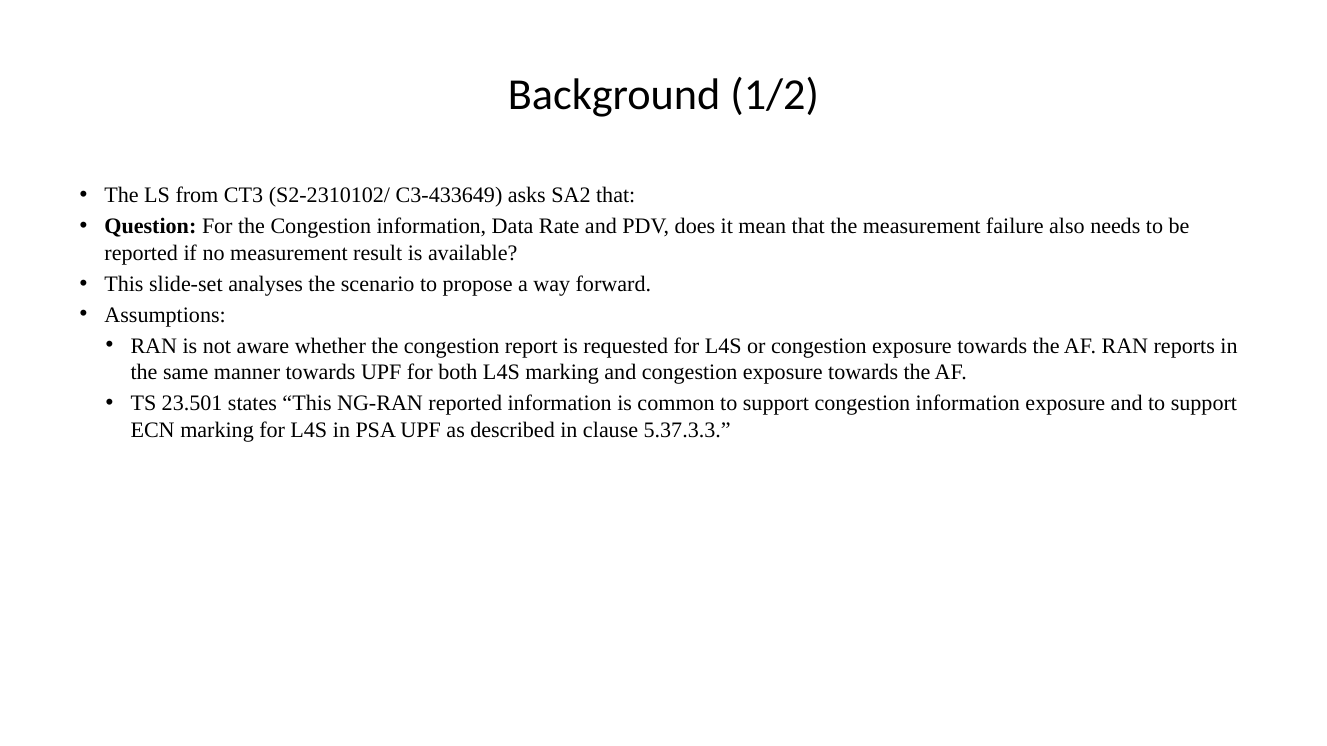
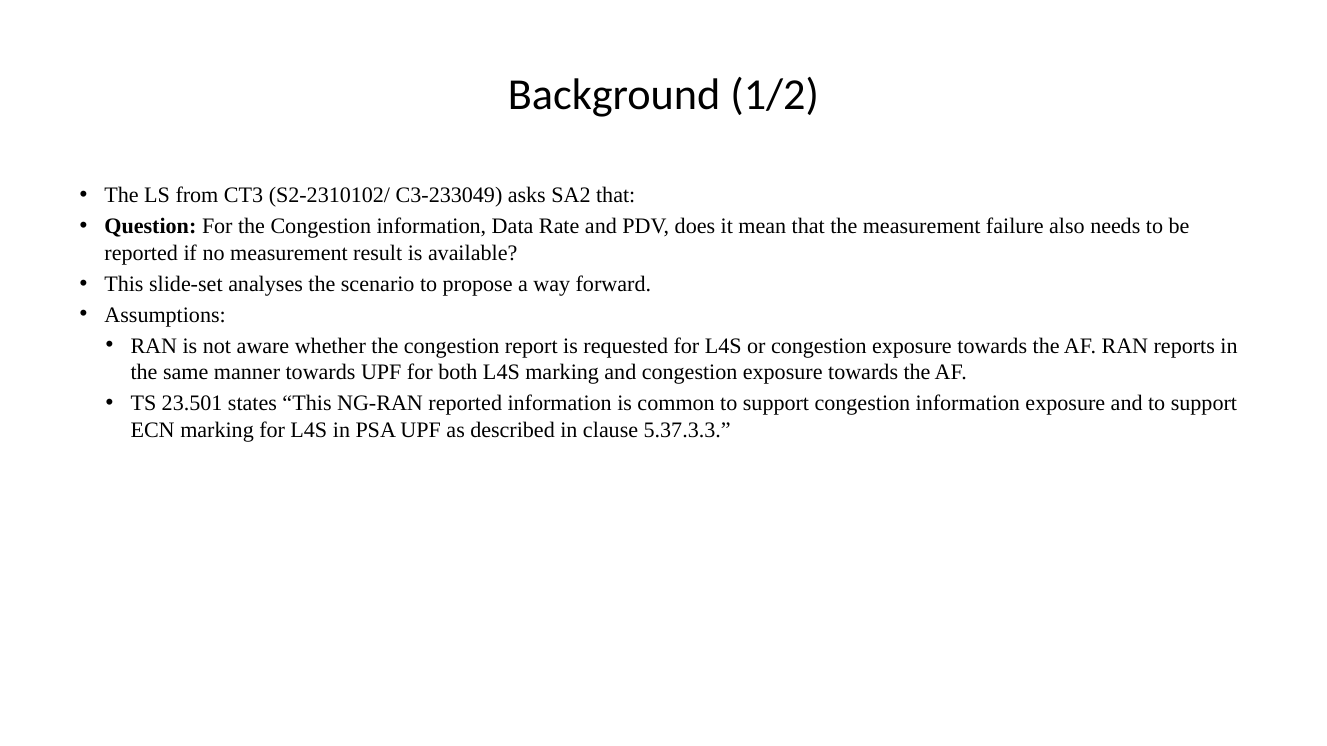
C3-433649: C3-433649 -> C3-233049 (449, 196)
